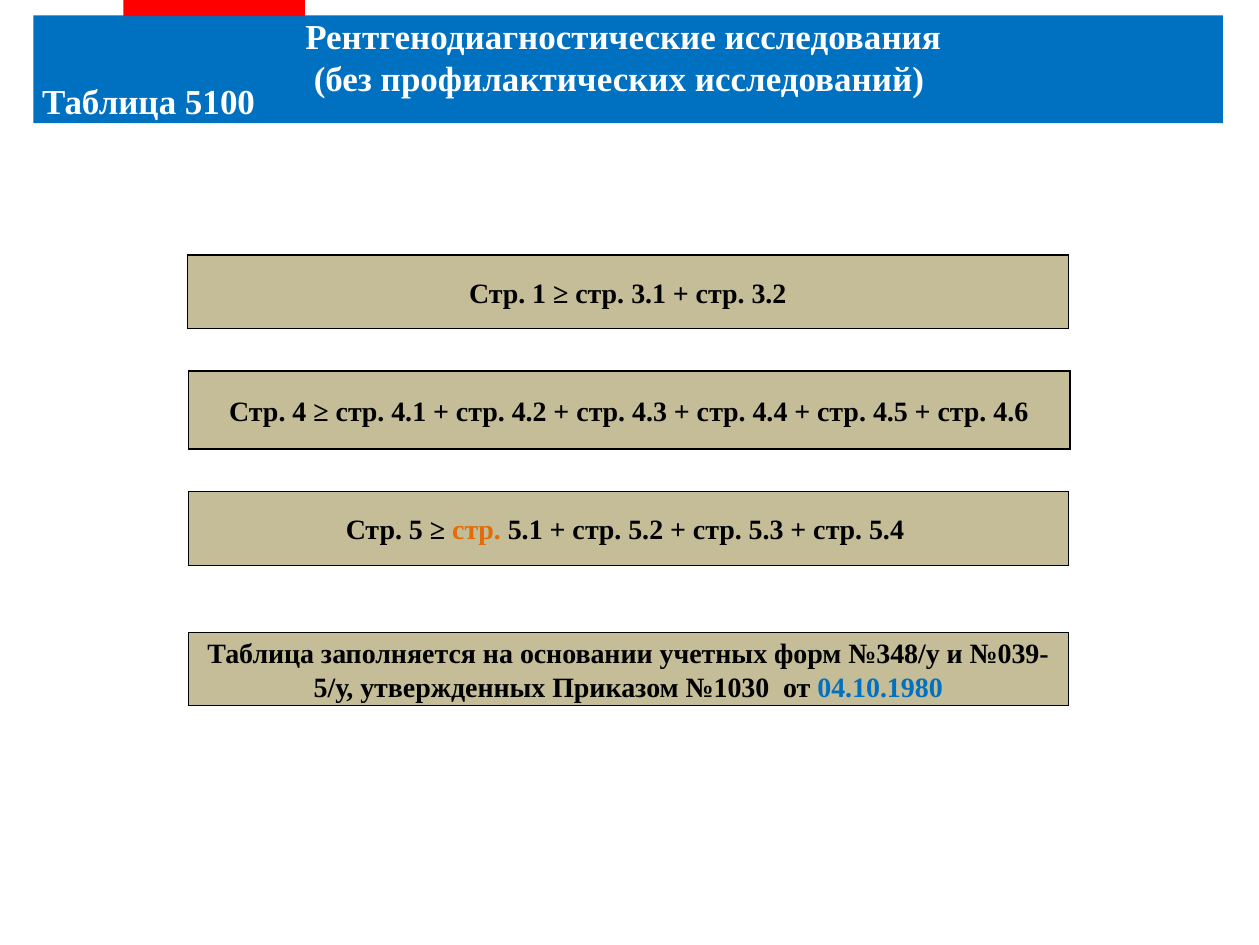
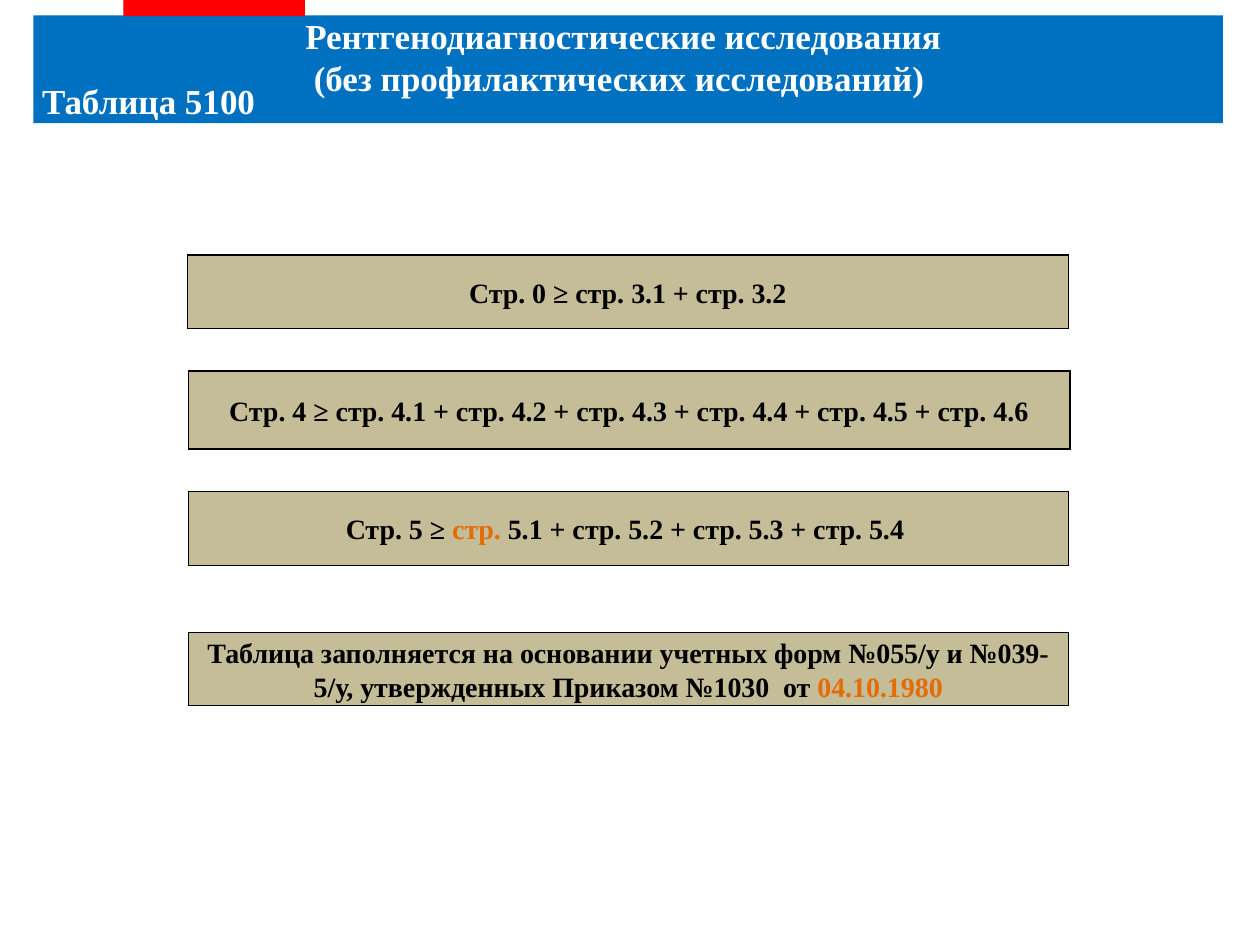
1: 1 -> 0 (539, 294)
№348/у: №348/у -> №055/у (894, 654)
04.10.1980 colour: blue -> orange (880, 687)
